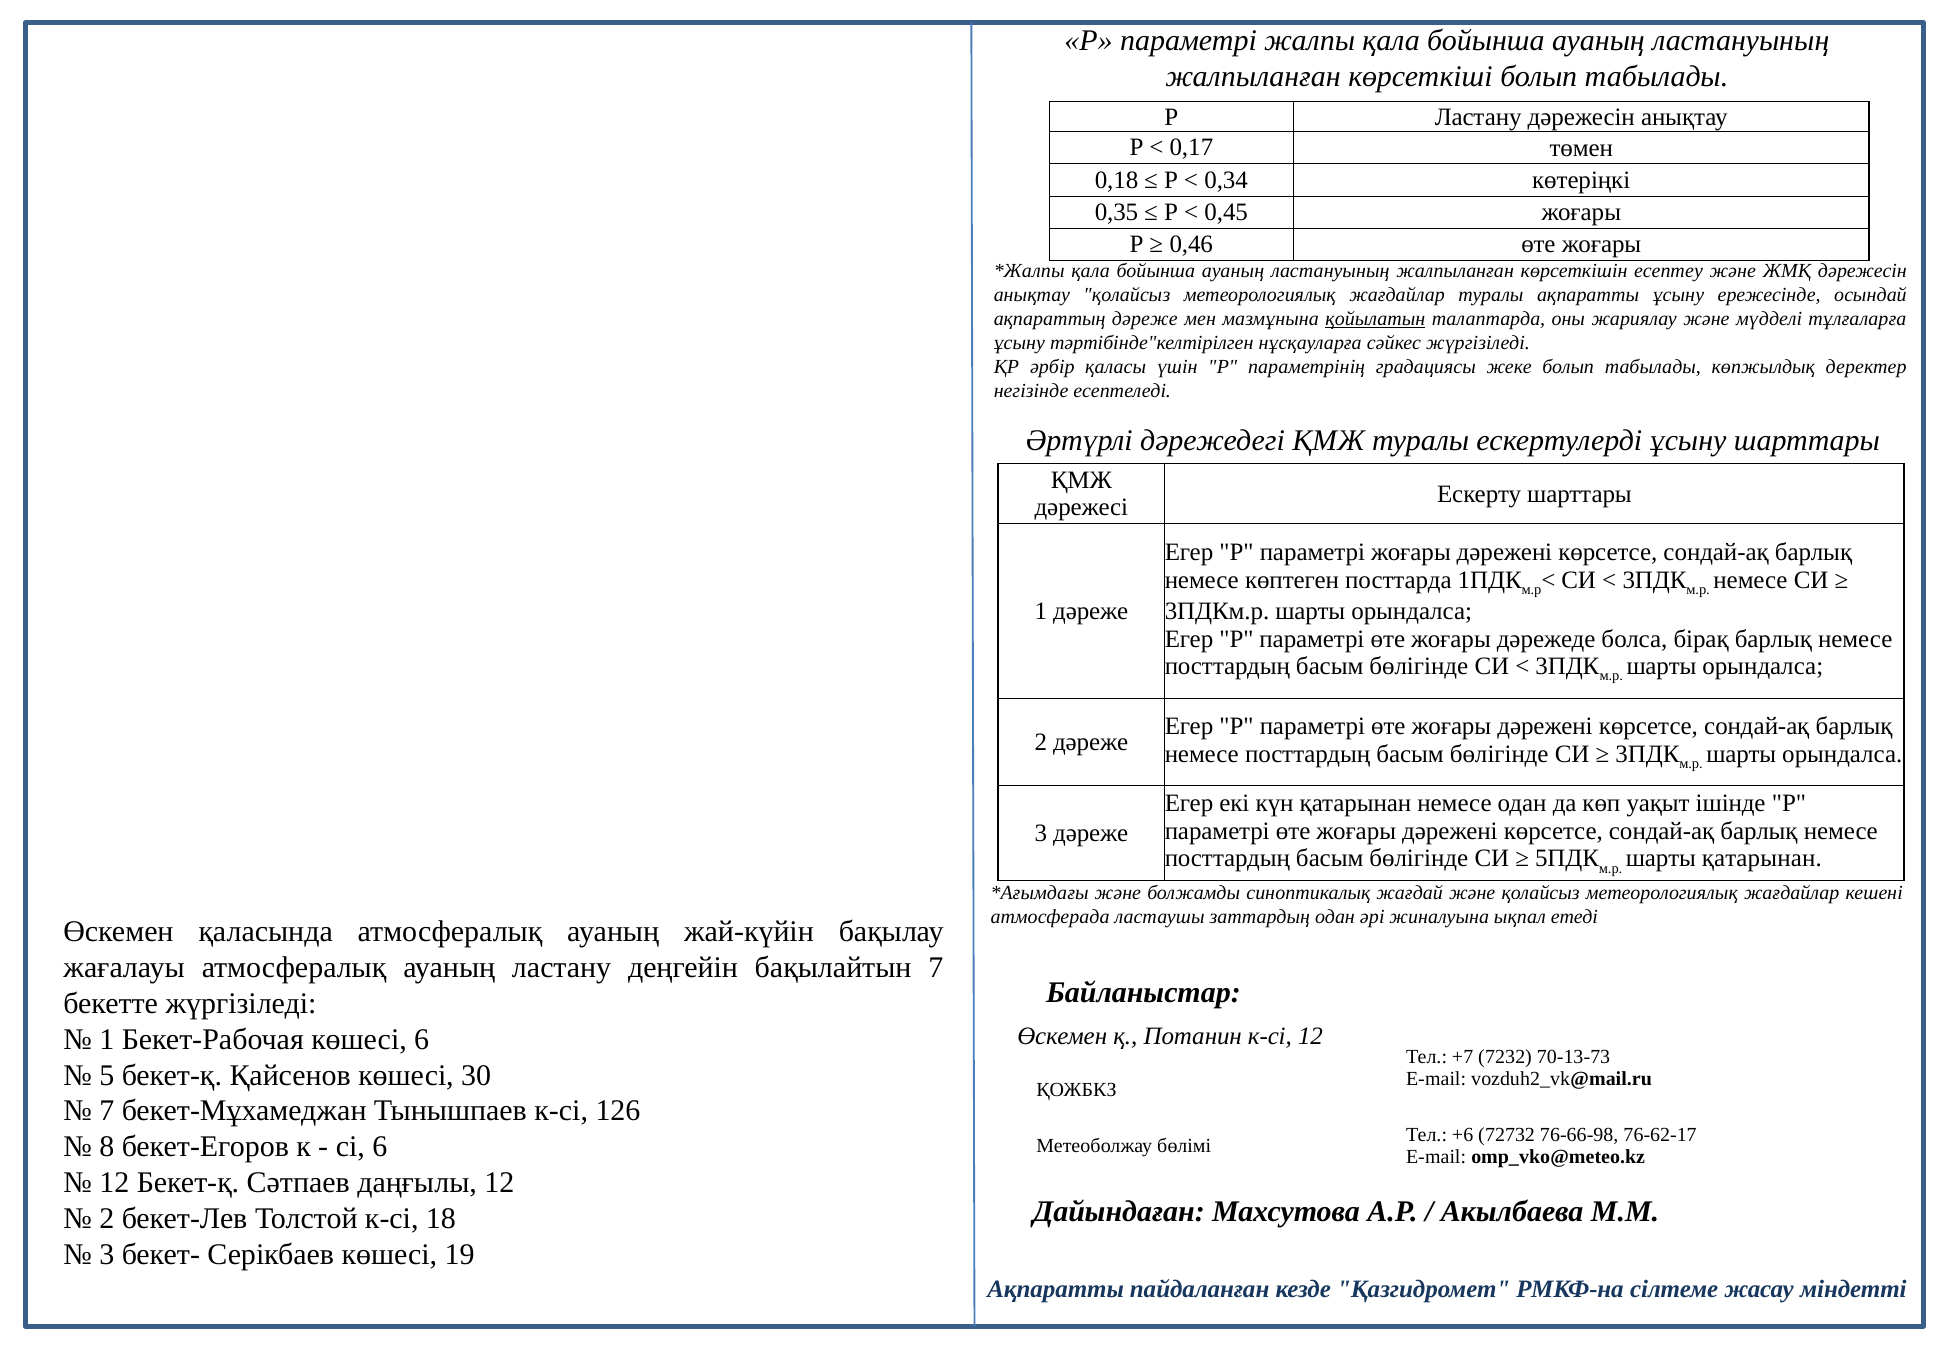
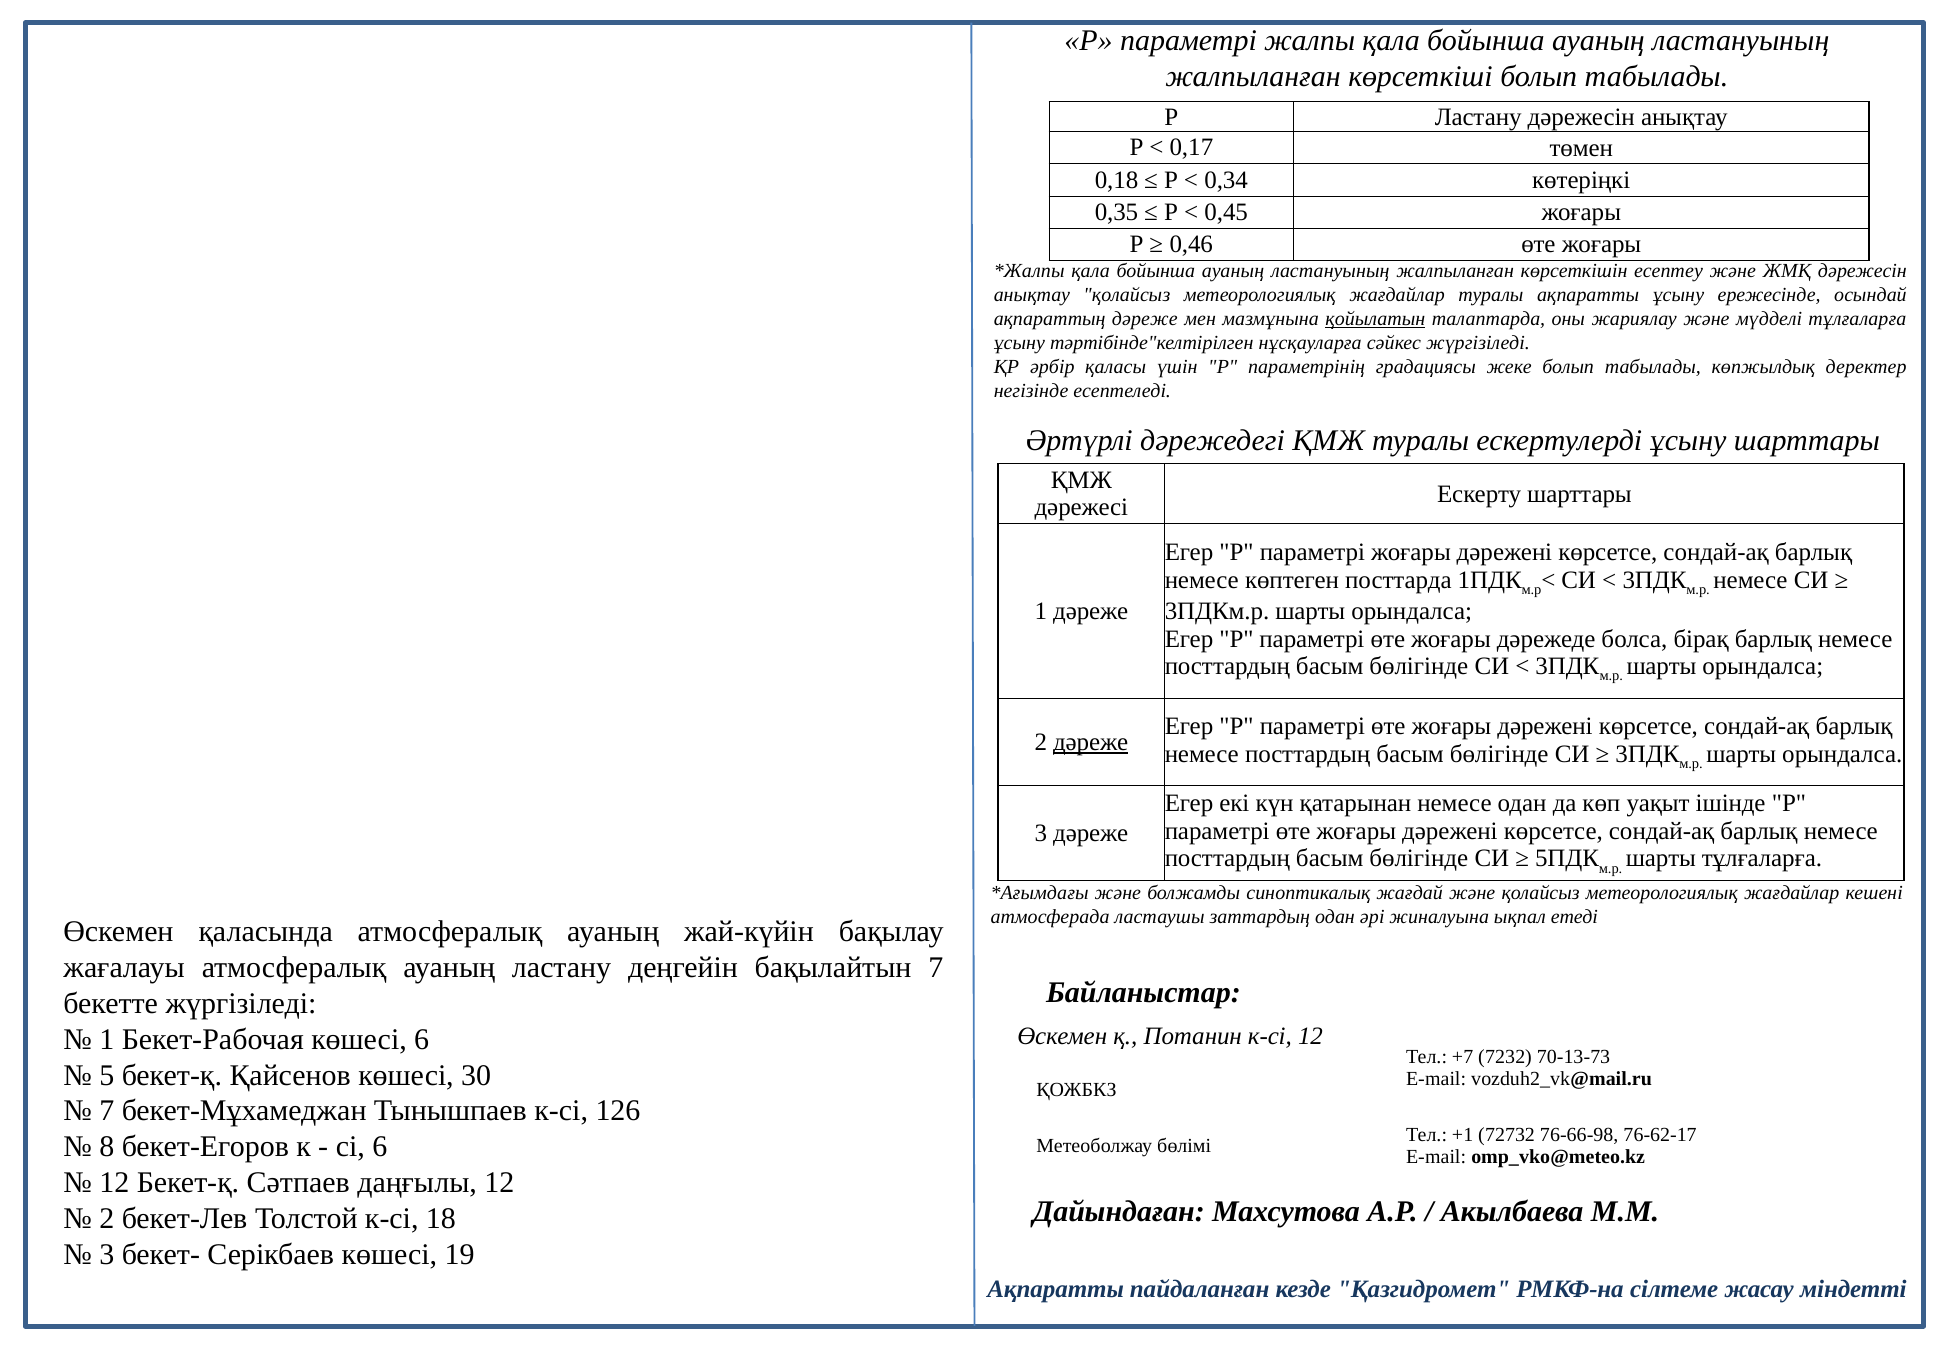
дәреже underline: none -> present (1091, 742)
шарты қатарынан: қатарынан -> тұлғаларға (1762, 859)
+6: +6 -> +1 (1463, 1135)
